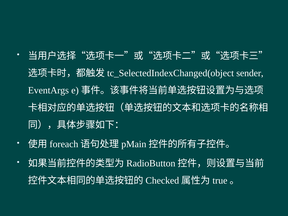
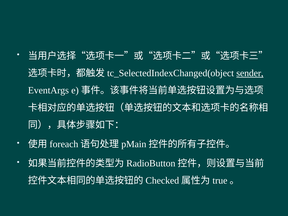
sender underline: none -> present (250, 73)
